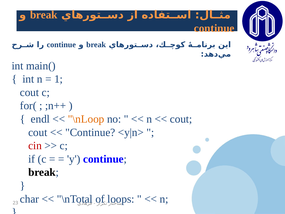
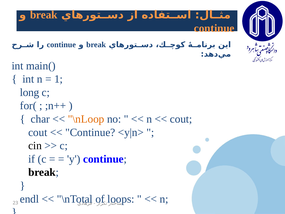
cout: cout -> long (30, 92)
endl: endl -> char (40, 119)
cin colour: red -> black (35, 146)
char: char -> endl (29, 199)
